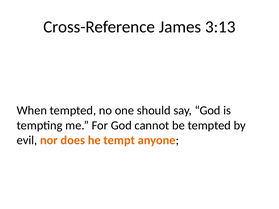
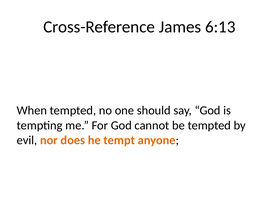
3:13: 3:13 -> 6:13 (220, 27)
